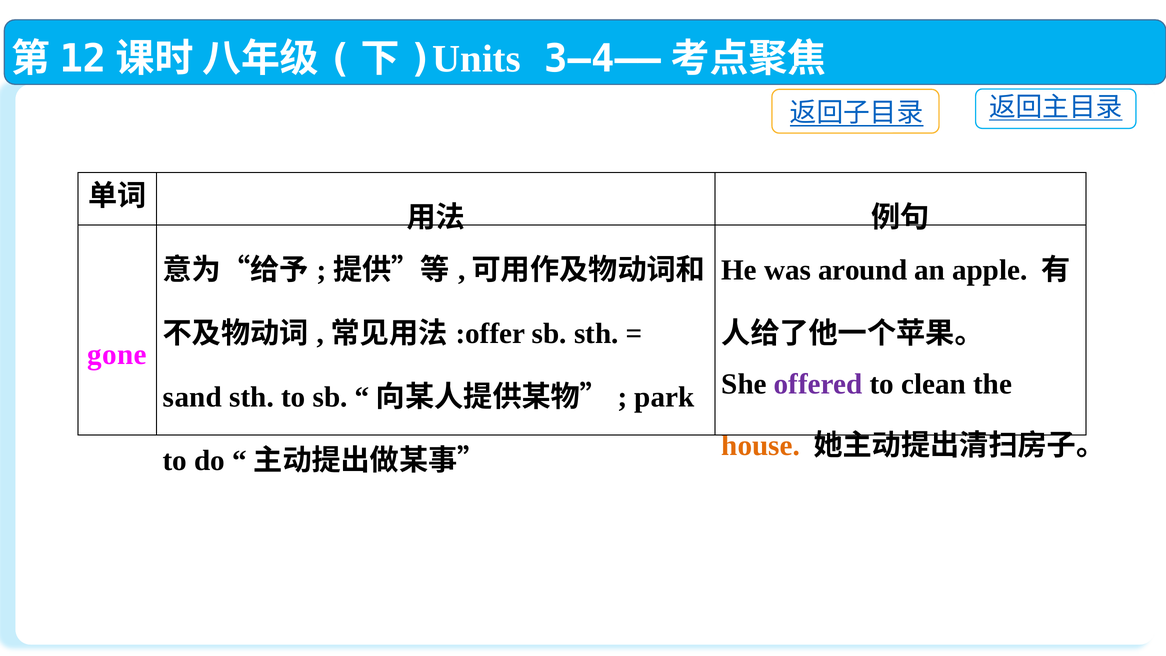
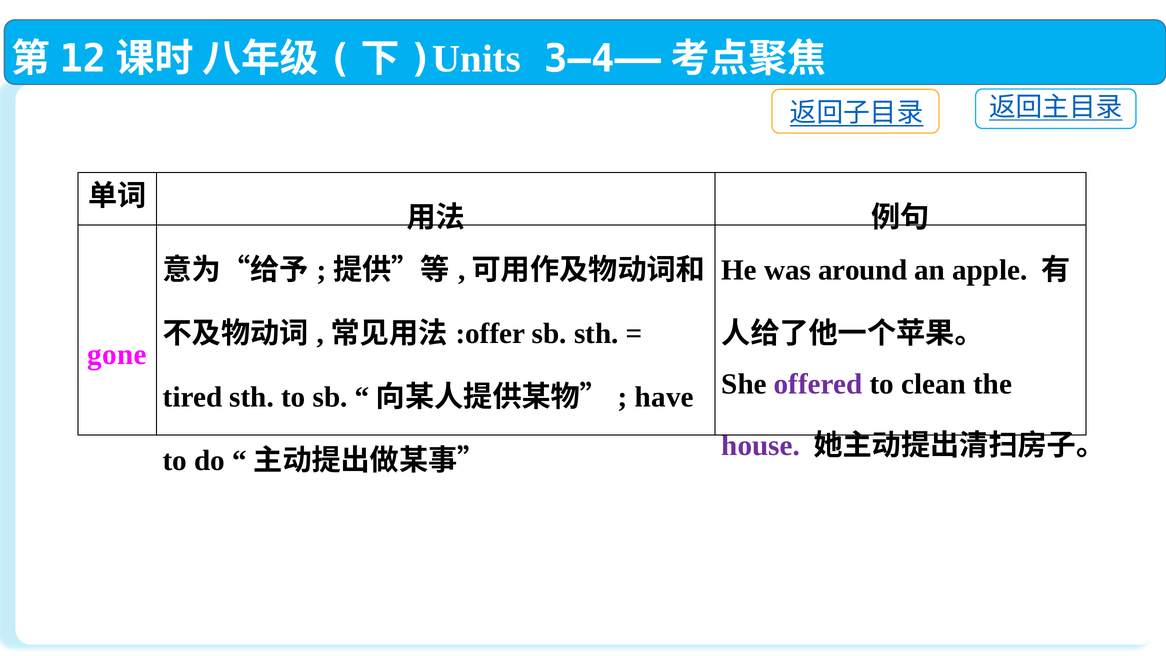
sand: sand -> tired (193, 397)
park: park -> have (664, 397)
house colour: orange -> purple (761, 445)
